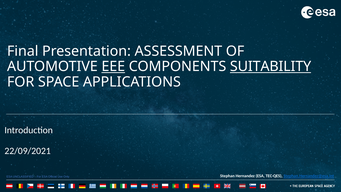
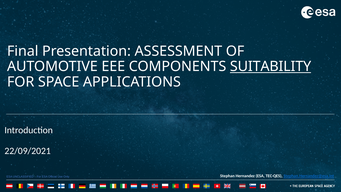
EEE underline: present -> none (113, 66)
